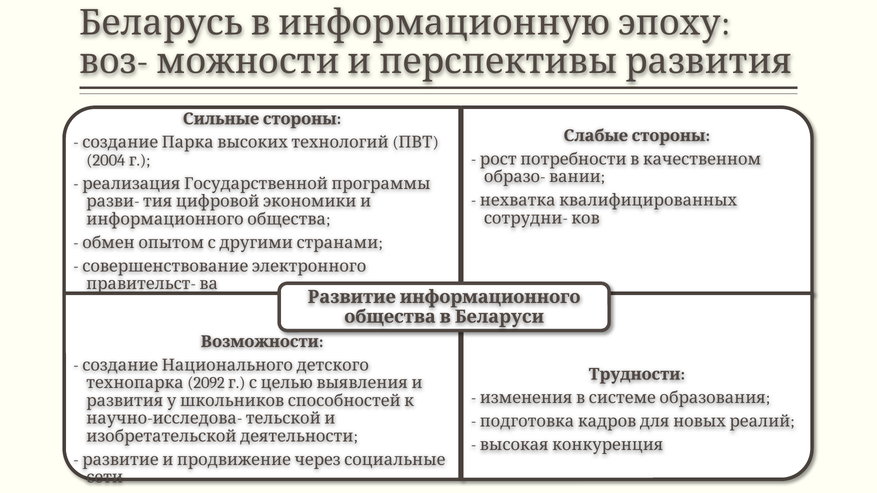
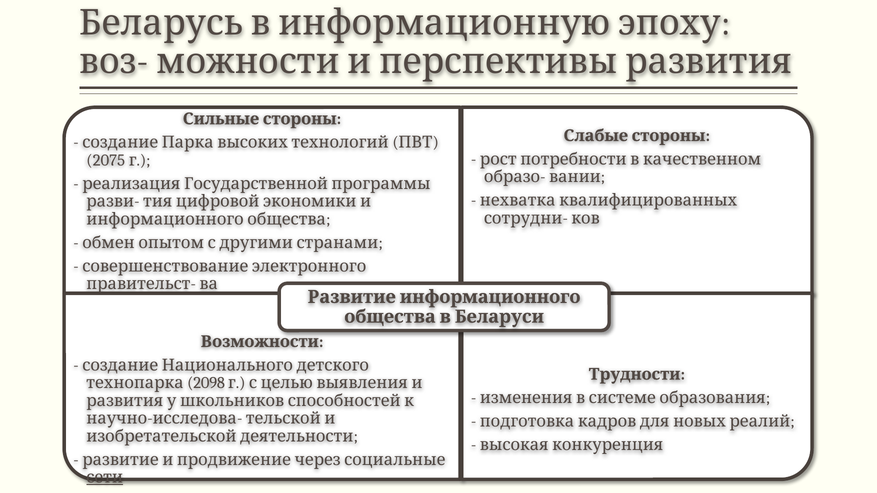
2004: 2004 -> 2075 (106, 160)
2092: 2092 -> 2098 (206, 383)
сети underline: none -> present (105, 478)
